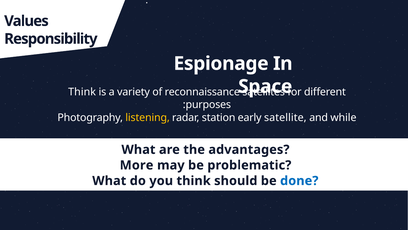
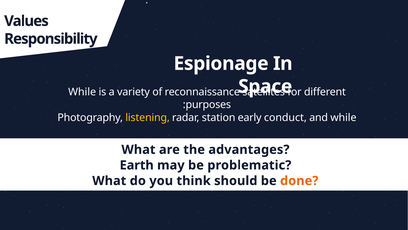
Think: Think -> While (82, 92)
satellite: satellite -> conduct (285, 117)
More: More -> Earth (137, 165)
done colour: blue -> orange (299, 180)
